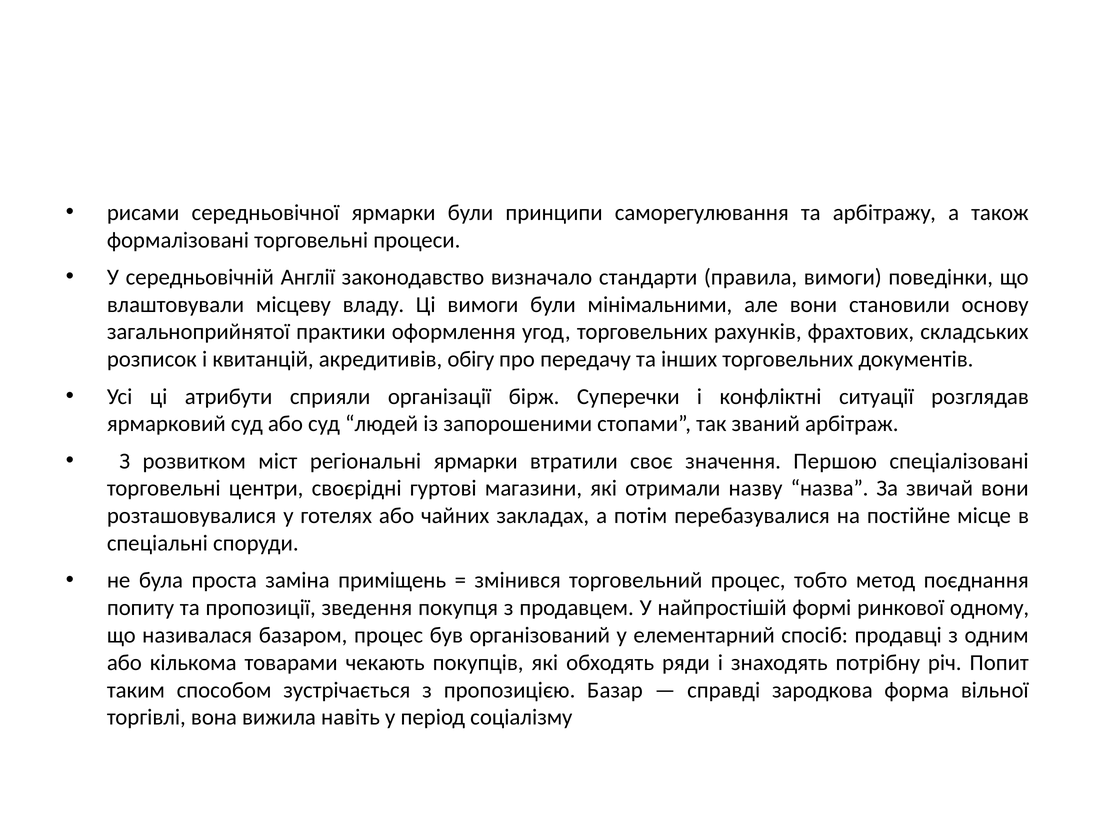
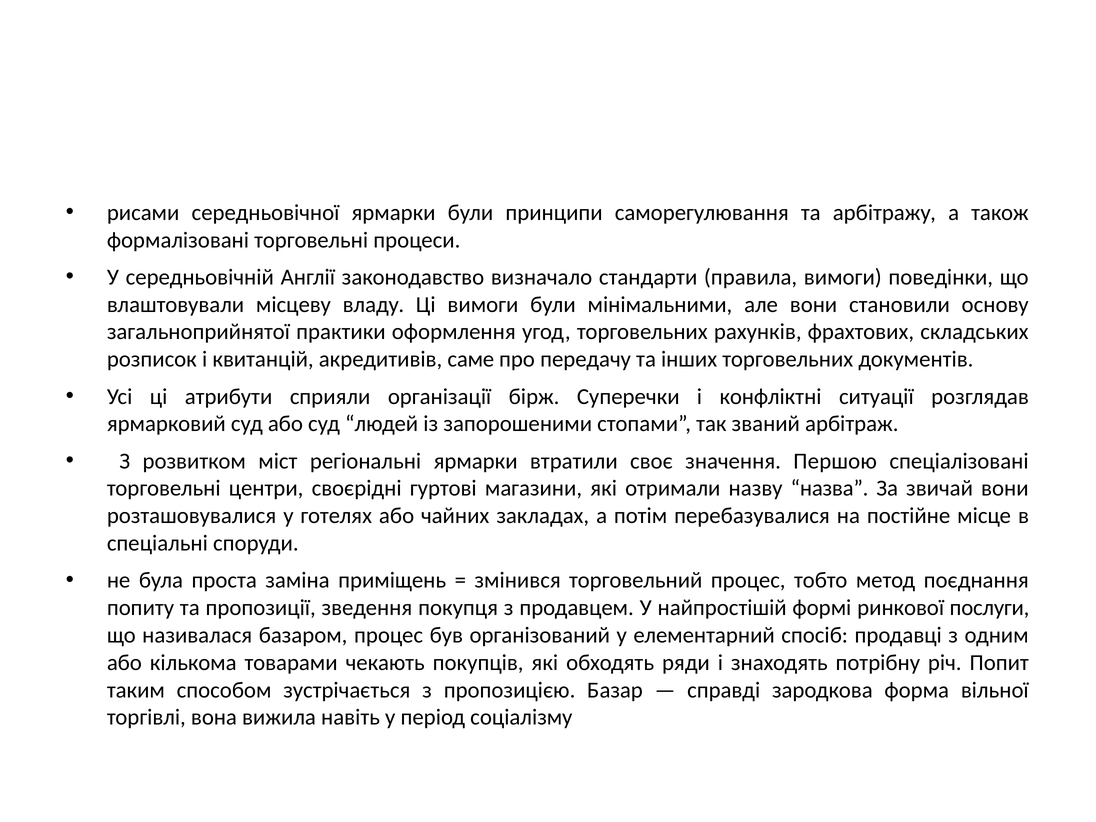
обігу: обігу -> саме (471, 359)
одному: одному -> послуги (990, 608)
